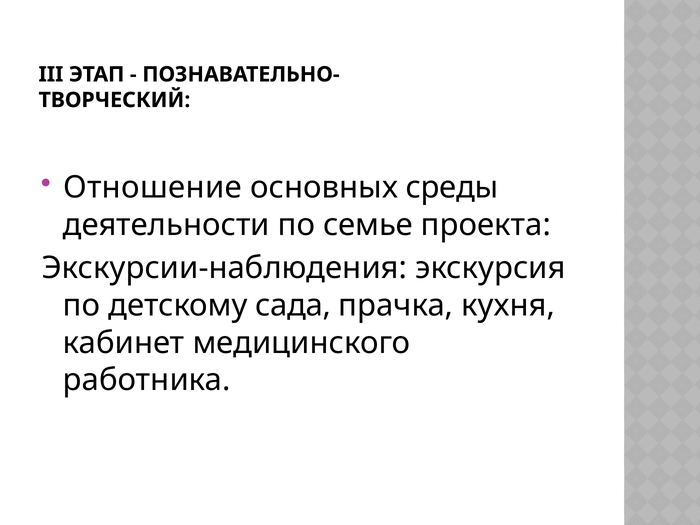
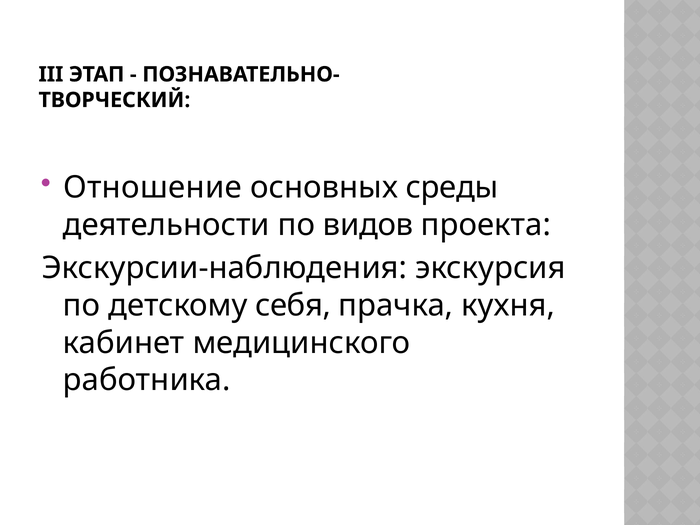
семье: семье -> видов (368, 225)
сада: сада -> себя (293, 306)
